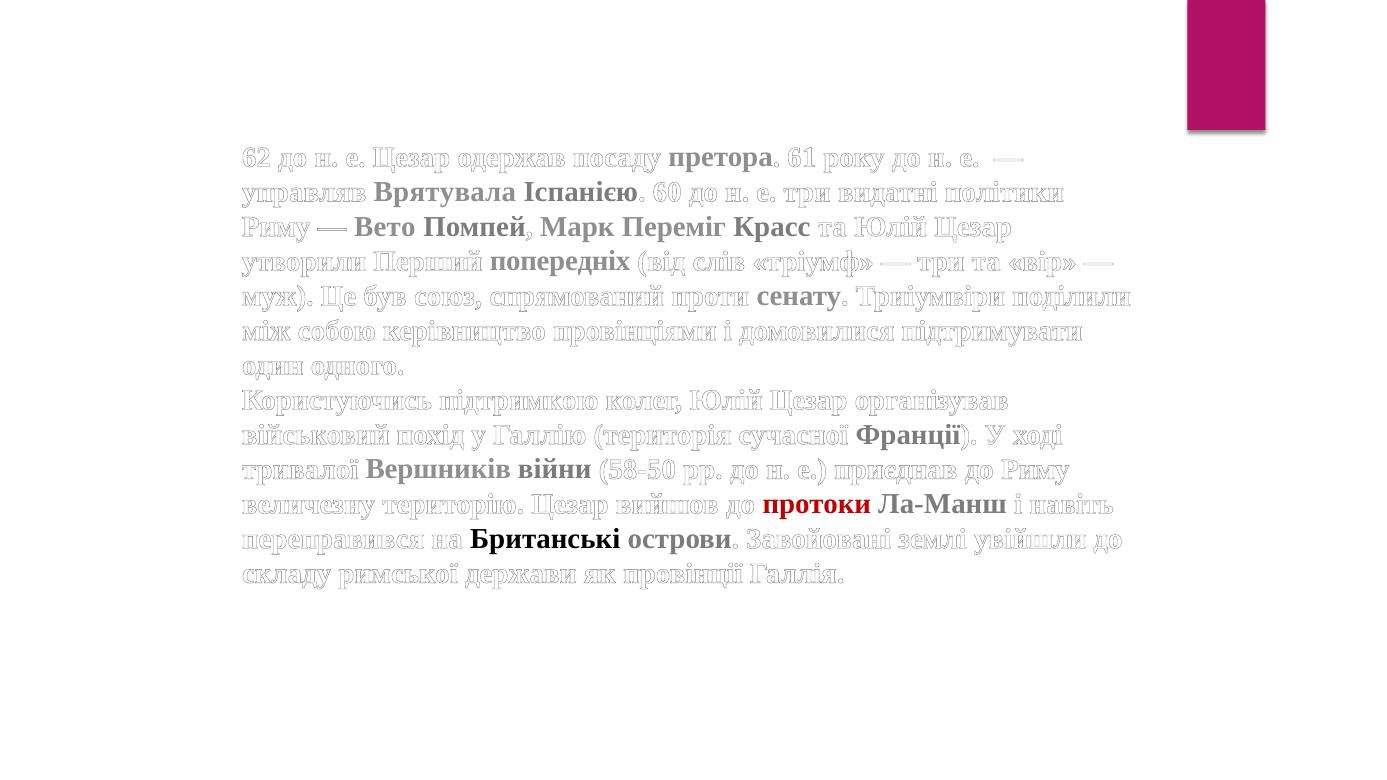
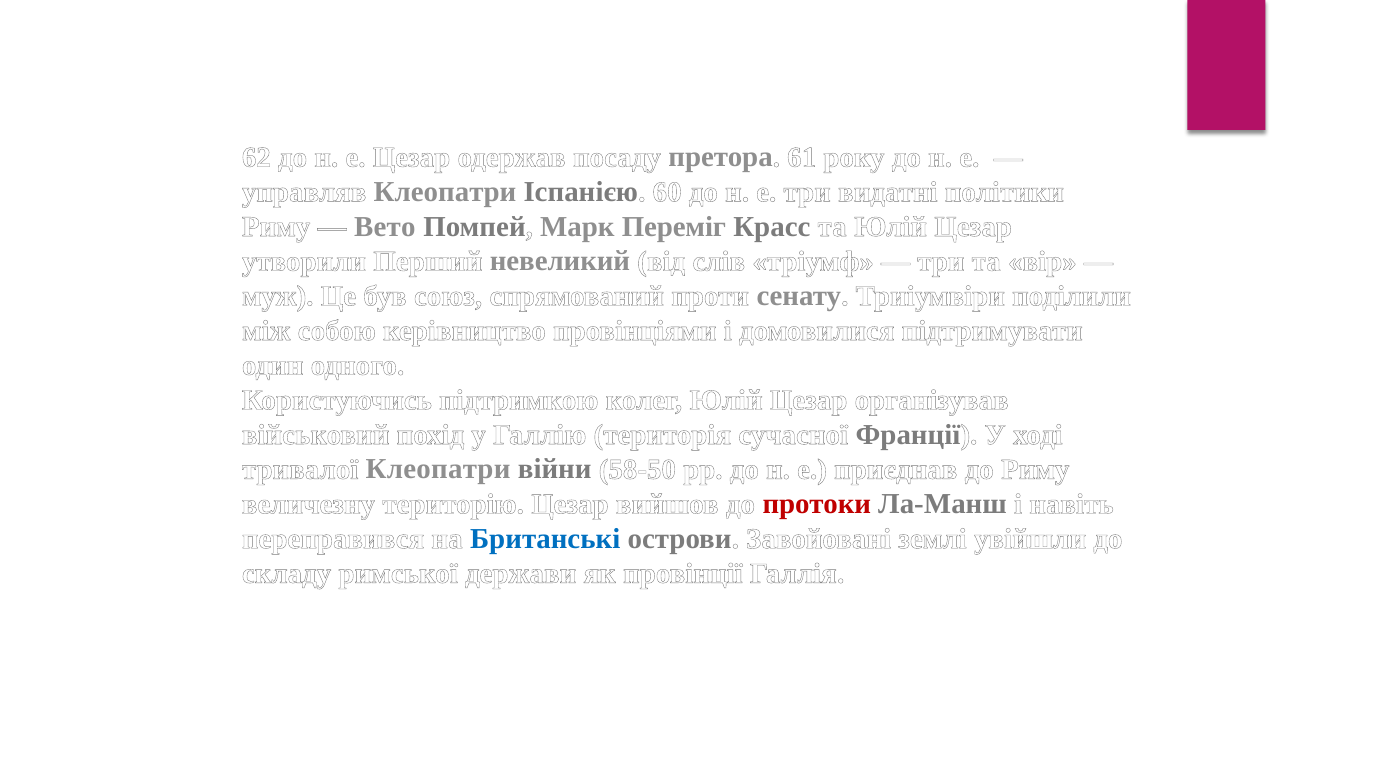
управляв Врятувала: Врятувала -> Клеопатри (445, 192)
попередніх: попередніх -> невеликий (560, 261)
тривалої Вершників: Вершників -> Клеопатри (438, 469)
Британські colour: black -> blue (545, 539)
